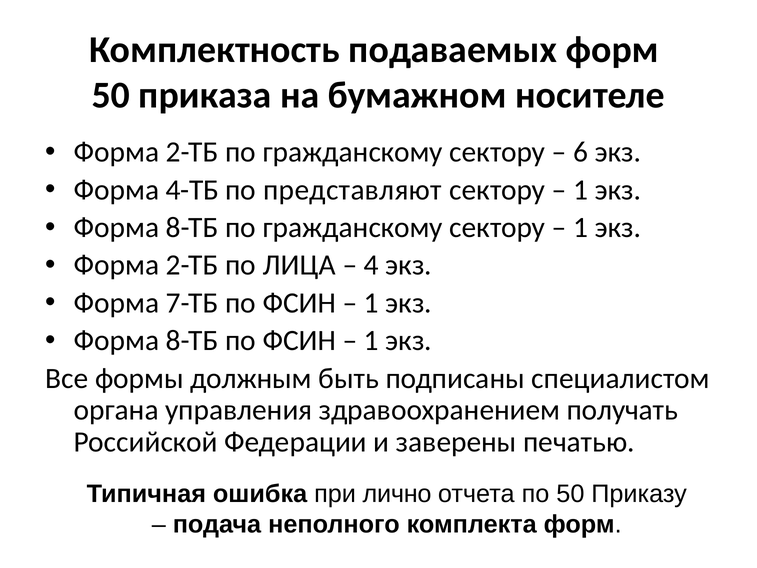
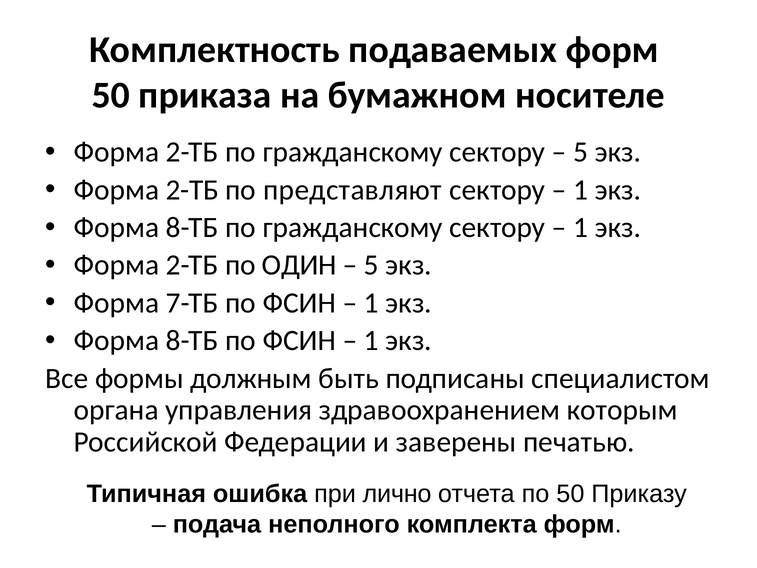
6: 6 -> 5 (581, 152)
4-ТБ: 4-ТБ -> 2-ТБ (192, 190)
ЛИЦА: ЛИЦА -> ОДИН (299, 265)
4: 4 -> 5 (371, 265)
получать: получать -> которым (622, 410)
